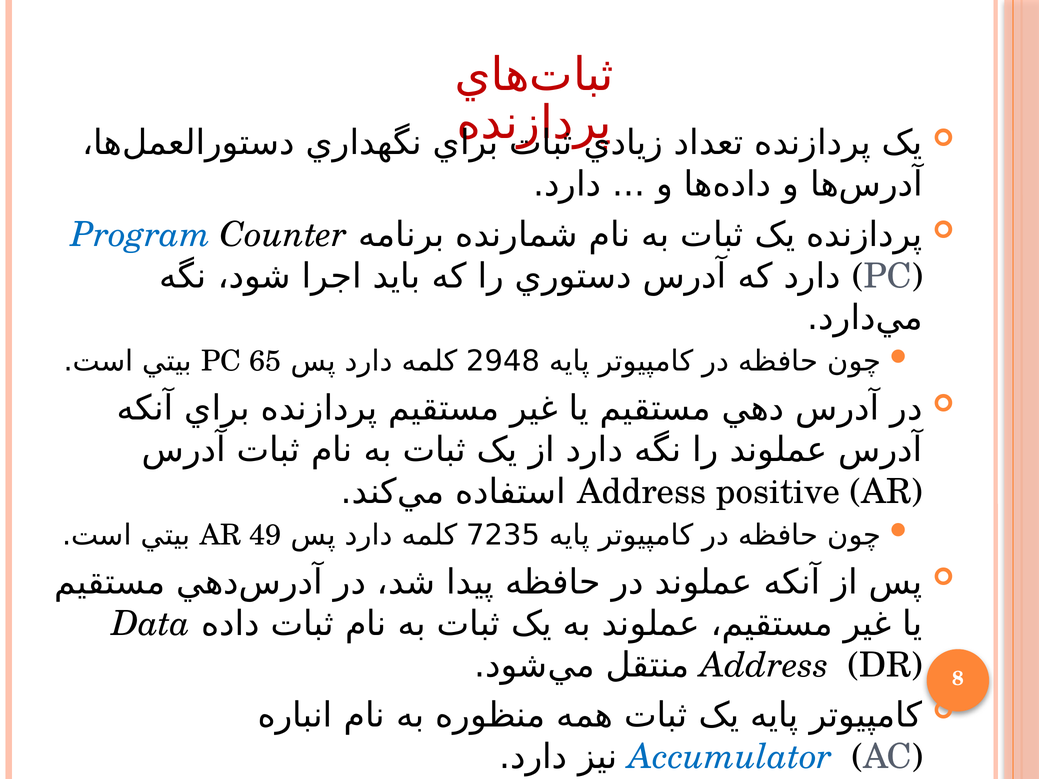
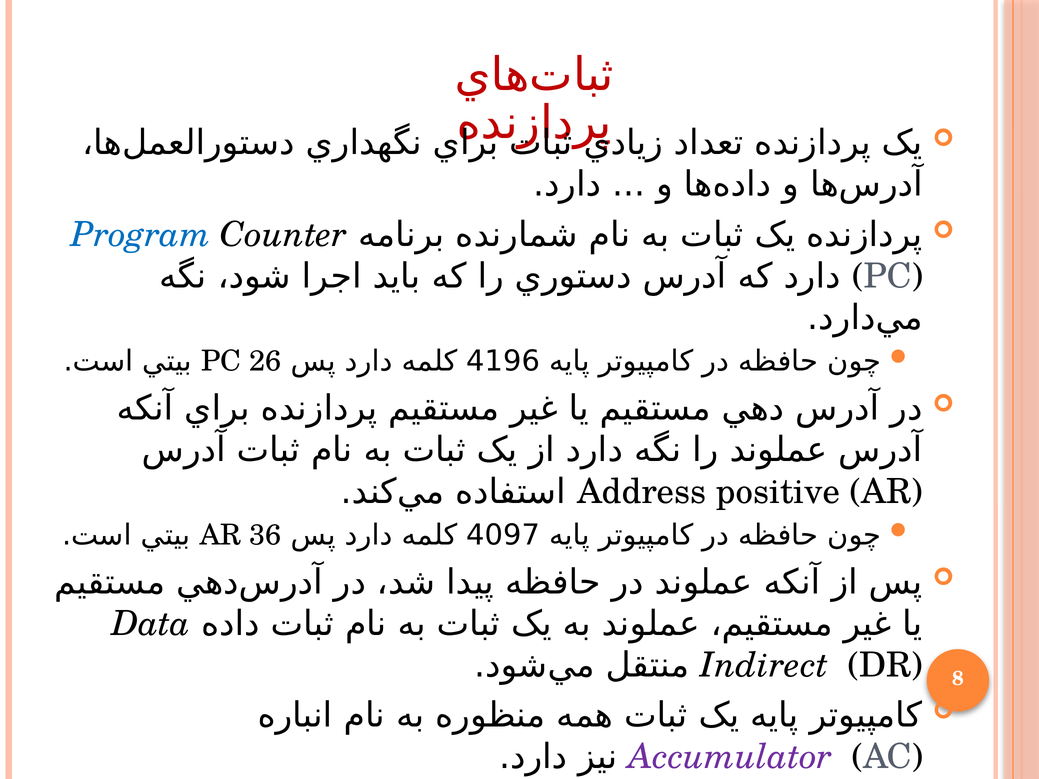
2948: 2948 -> 4196 (503, 361)
65: 65 -> 26 (265, 361)
7235: 7235 -> 4097 (503, 535)
49: 49 -> 36 (265, 535)
Address: Address -> Indirect (764, 666)
Accumulator colour: blue -> purple (730, 757)
